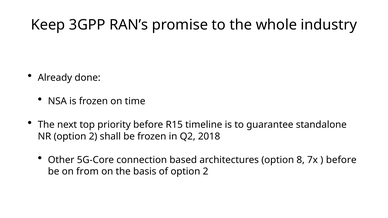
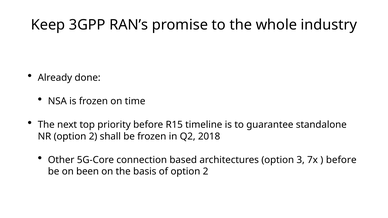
8: 8 -> 3 (301, 160)
from: from -> been (88, 172)
